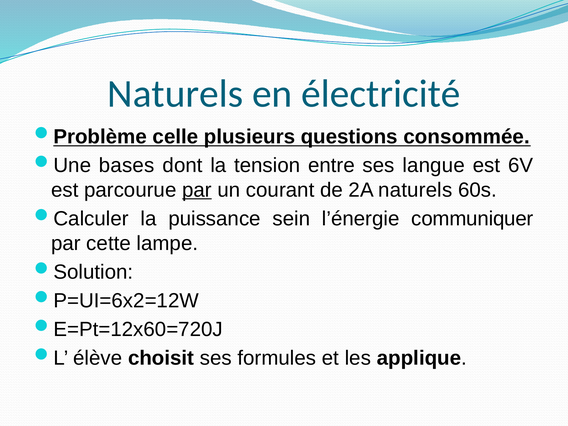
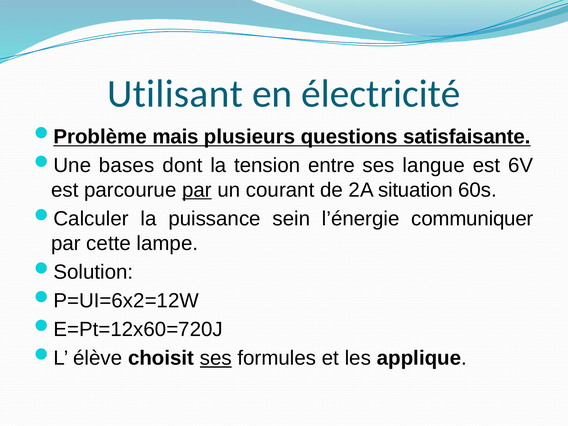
Naturels: Naturels -> Utilisant (175, 94)
celle: celle -> mais (176, 137)
consommée: consommée -> satisfaisante (467, 137)
2A naturels: naturels -> situation (415, 190)
ses underline: none -> present (216, 358)
